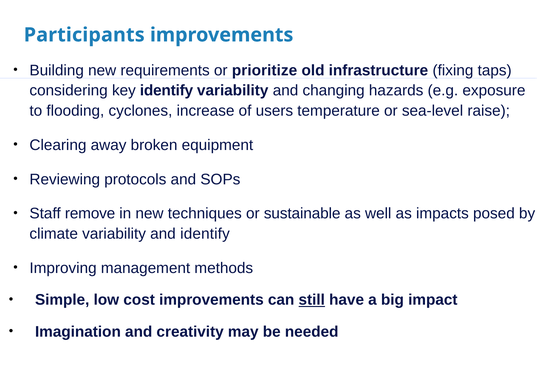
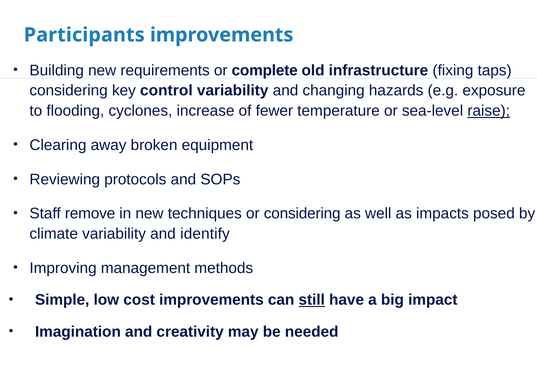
prioritize: prioritize -> complete (265, 70)
key identify: identify -> control (166, 91)
users: users -> fewer (274, 111)
raise underline: none -> present (489, 111)
or sustainable: sustainable -> considering (302, 213)
